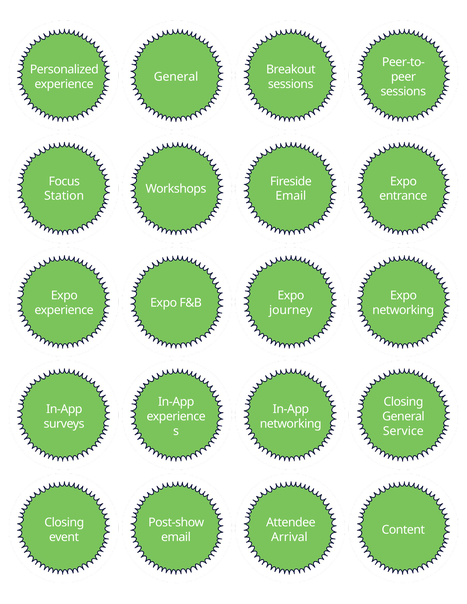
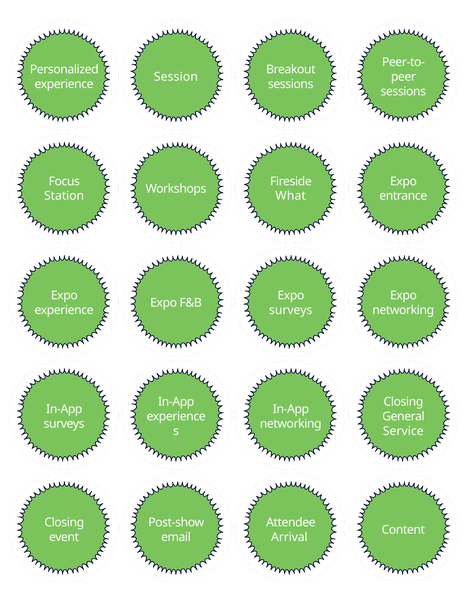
General: General -> Session (176, 77)
Email: Email -> What (291, 196)
journey: journey -> surveys (291, 310)
